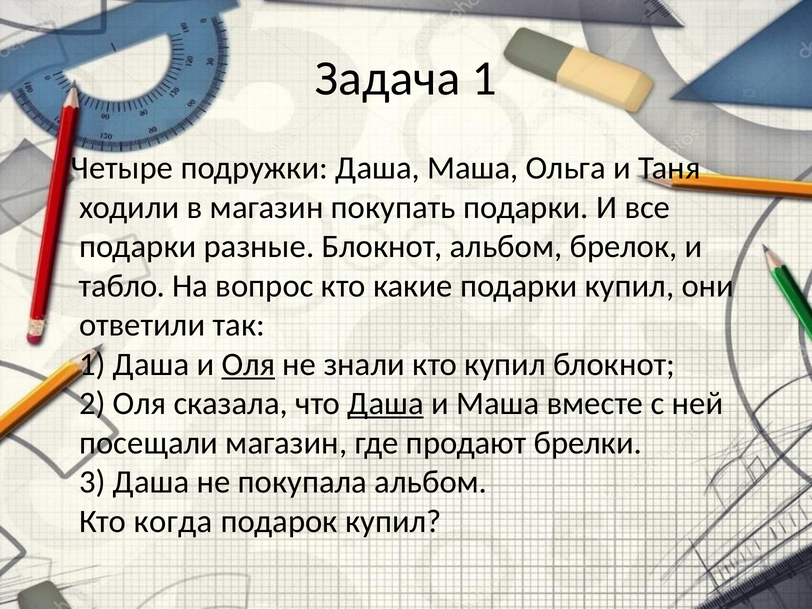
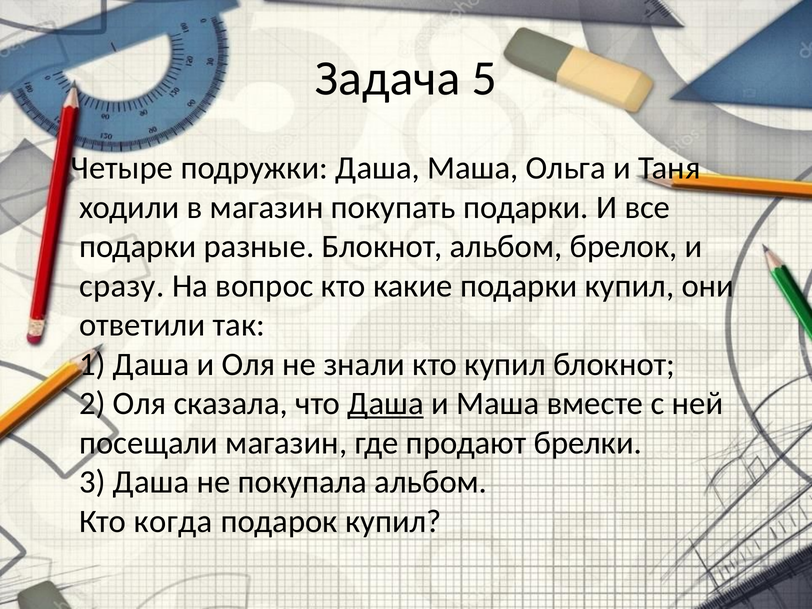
Задача 1: 1 -> 5 (484, 79)
табло: табло -> сразу (122, 286)
Оля underline: present -> none (248, 364)
